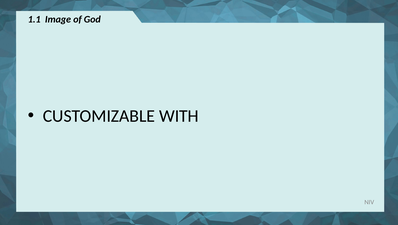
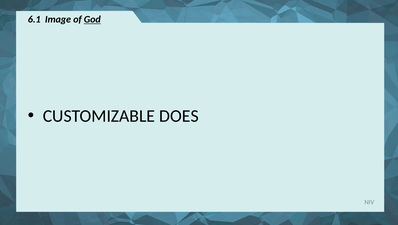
1.1: 1.1 -> 6.1 (34, 19)
God underline: none -> present (92, 19)
WITH: WITH -> DOES (179, 116)
